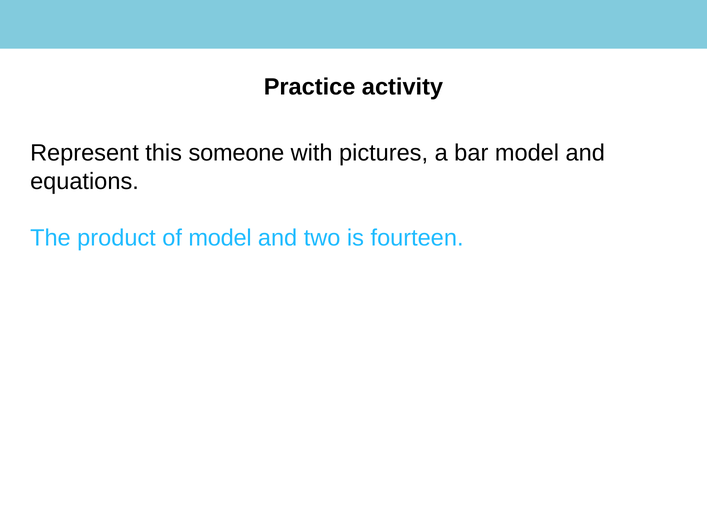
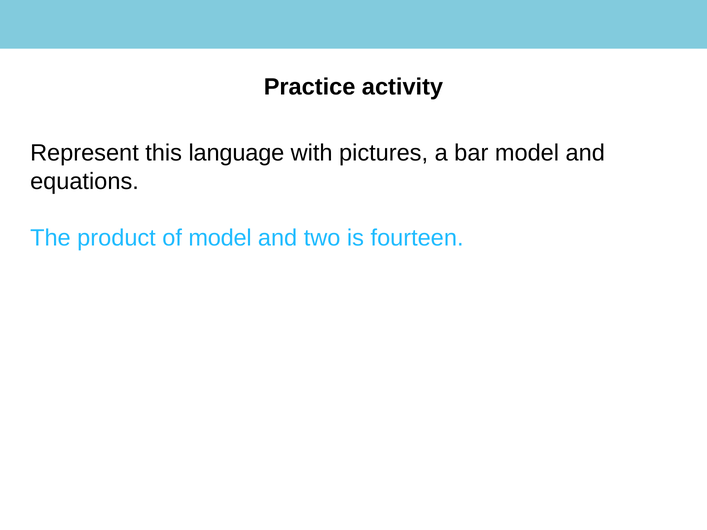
someone: someone -> language (236, 153)
